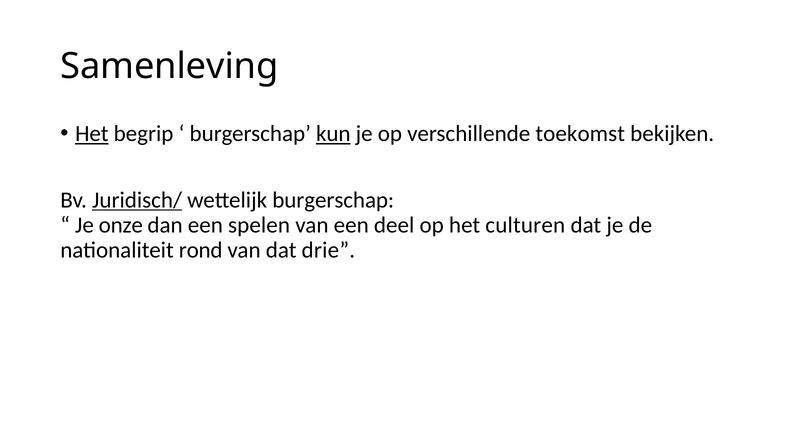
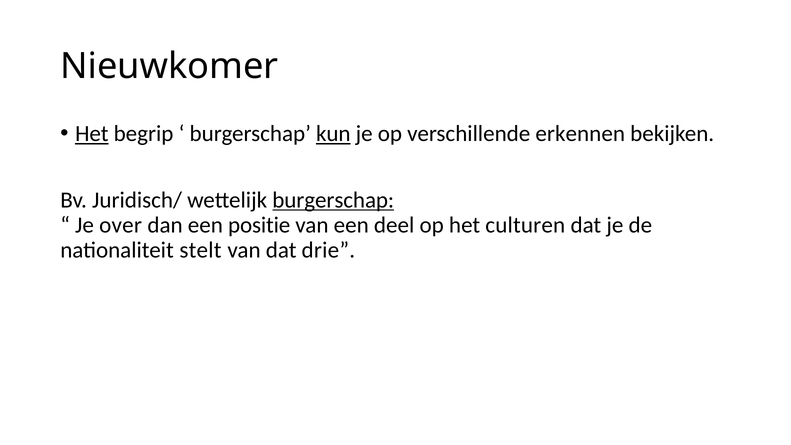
Samenleving: Samenleving -> Nieuwkomer (169, 66)
toekomst: toekomst -> erkennen (580, 134)
Juridisch/ underline: present -> none (137, 200)
burgerschap underline: none -> present (333, 200)
onze: onze -> over (121, 225)
spelen: spelen -> positie (259, 225)
rond: rond -> stelt (200, 250)
